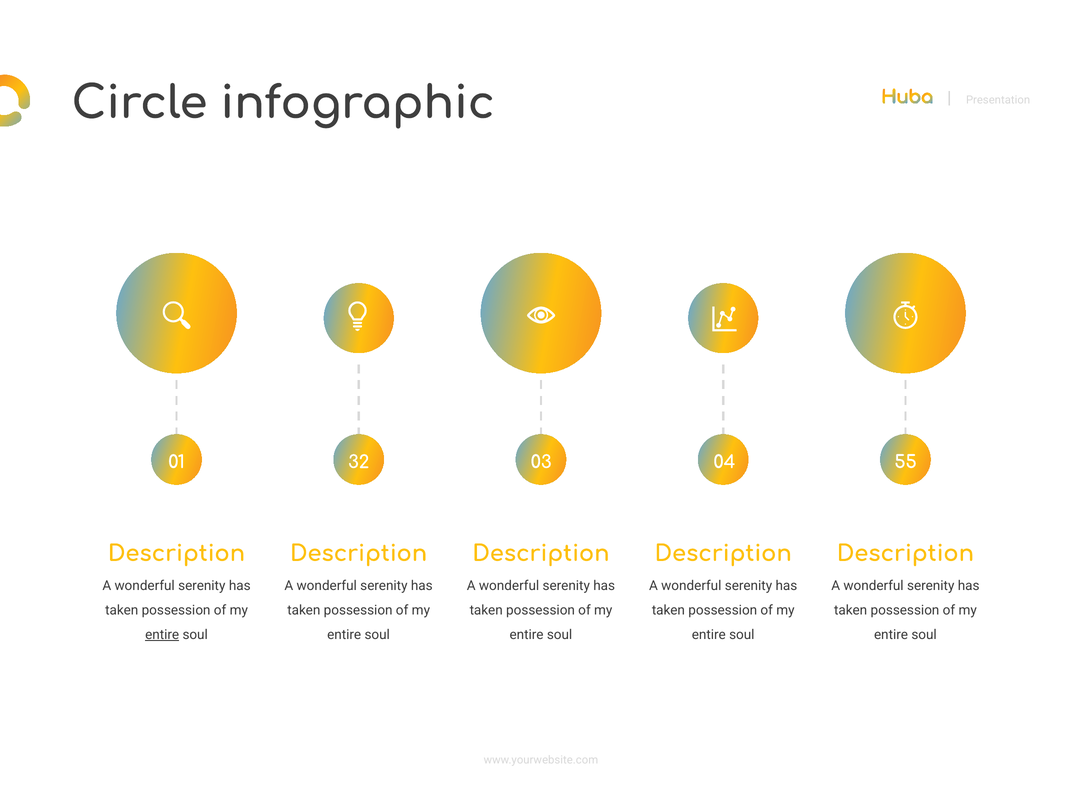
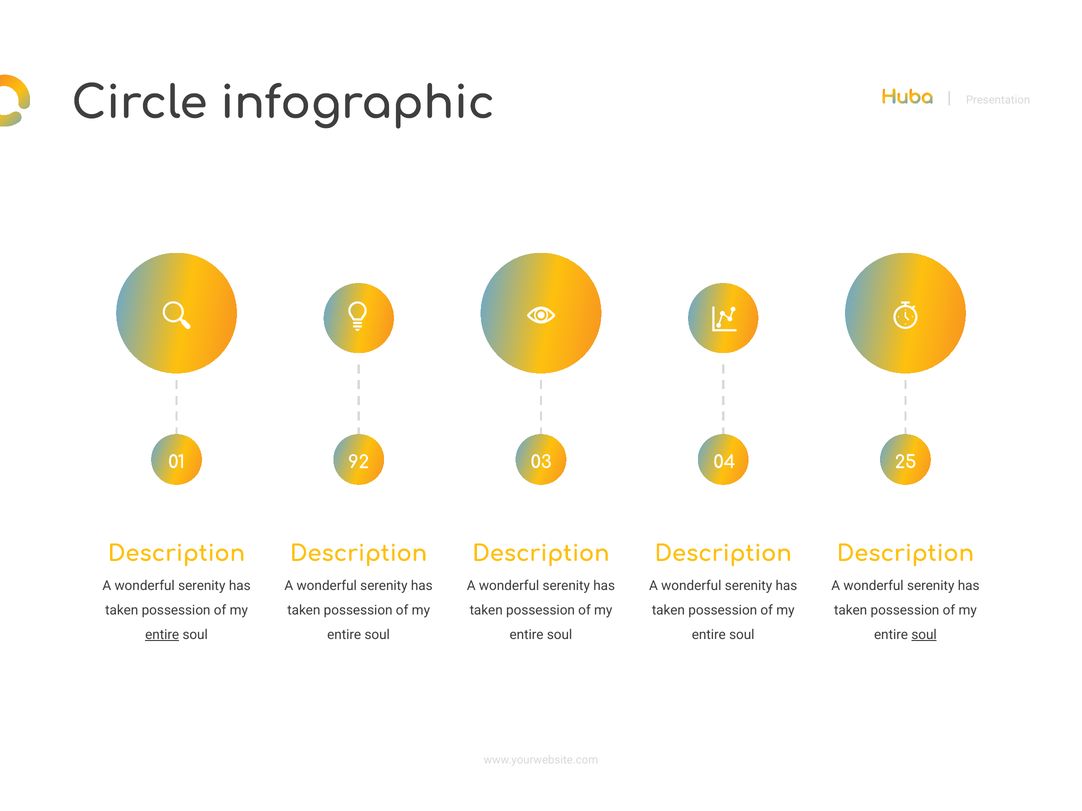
32: 32 -> 92 (359, 463)
55: 55 -> 25 (906, 463)
soul underline: none -> present (924, 635)
